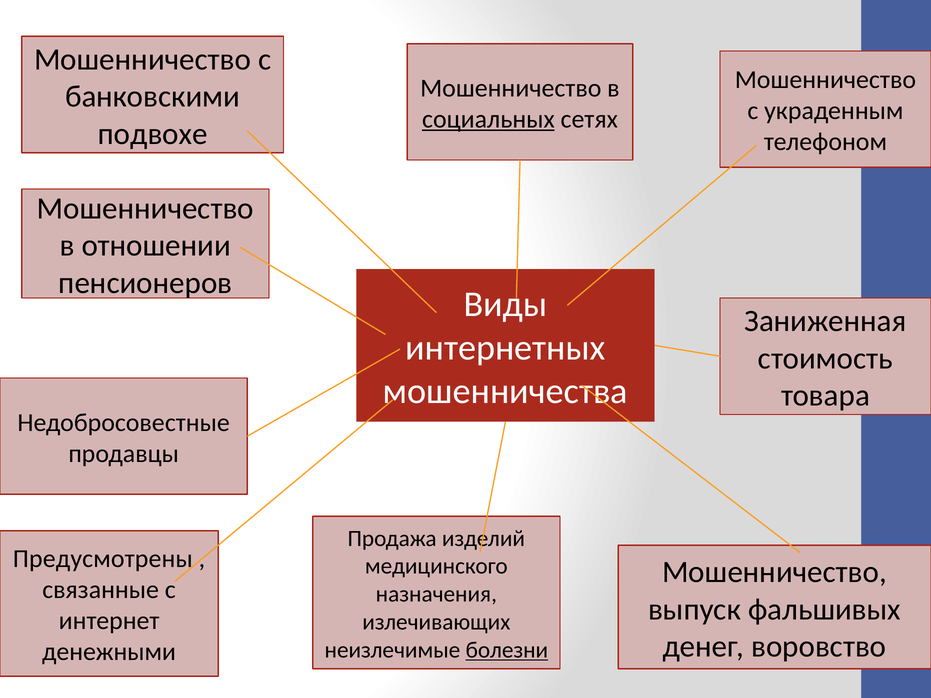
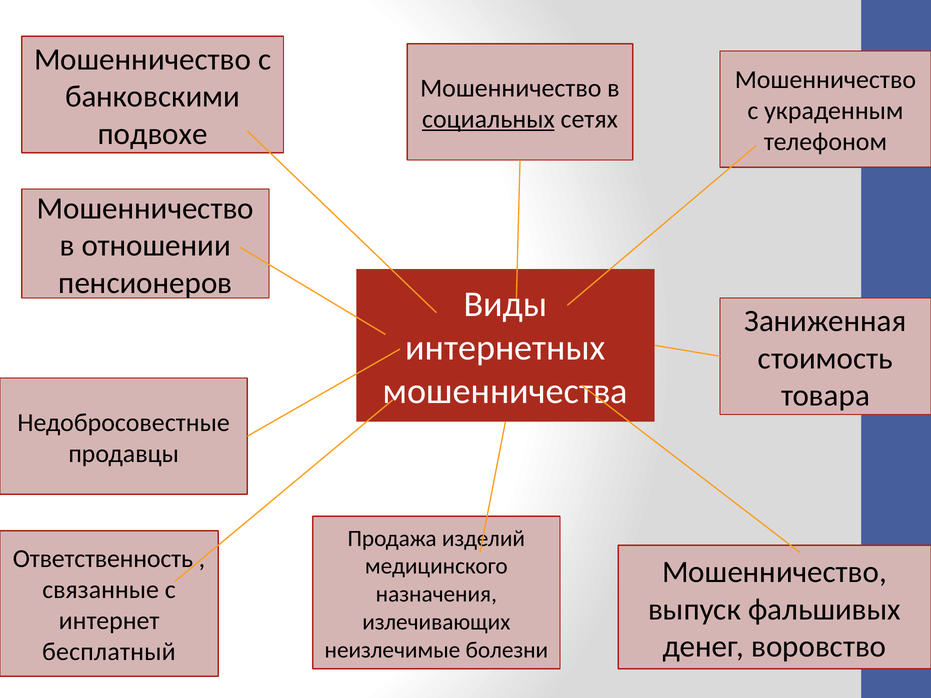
Предусмотрены: Предусмотрены -> Ответственность (103, 559)
болезни underline: present -> none (507, 650)
денежными: денежными -> бесплатный (109, 652)
